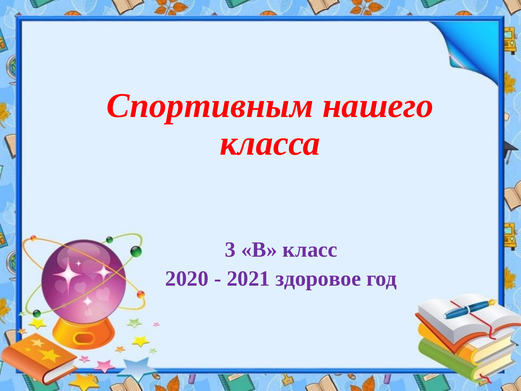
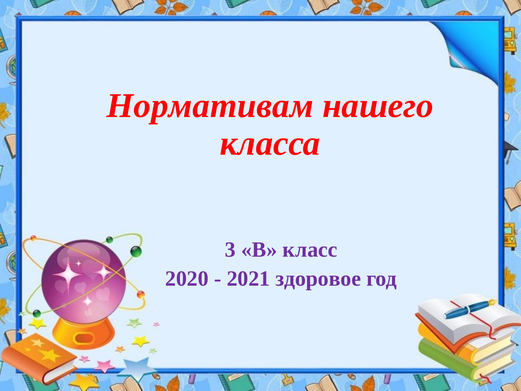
Спортивным: Спортивным -> Нормативам (210, 106)
